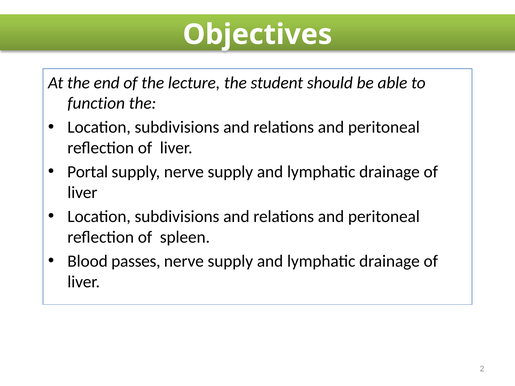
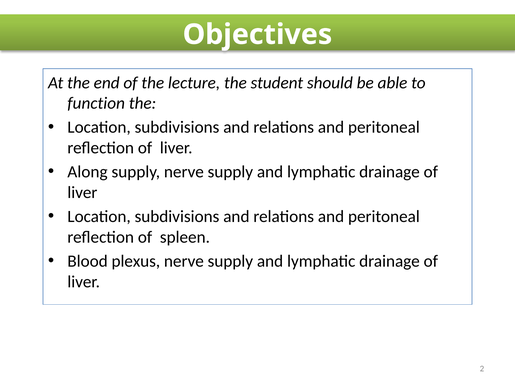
Portal: Portal -> Along (88, 172)
passes: passes -> plexus (136, 261)
